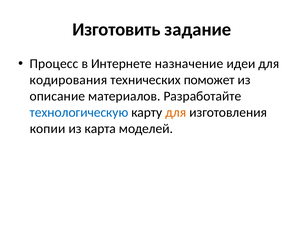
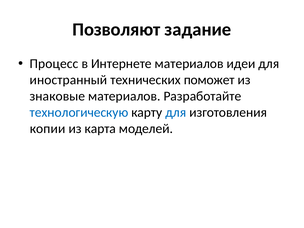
Изготовить: Изготовить -> Позволяют (116, 29)
Интернете назначение: назначение -> материалов (189, 64)
кодирования: кодирования -> иностранный (68, 80)
описание: описание -> знаковые (57, 96)
для colour: orange -> blue (176, 112)
